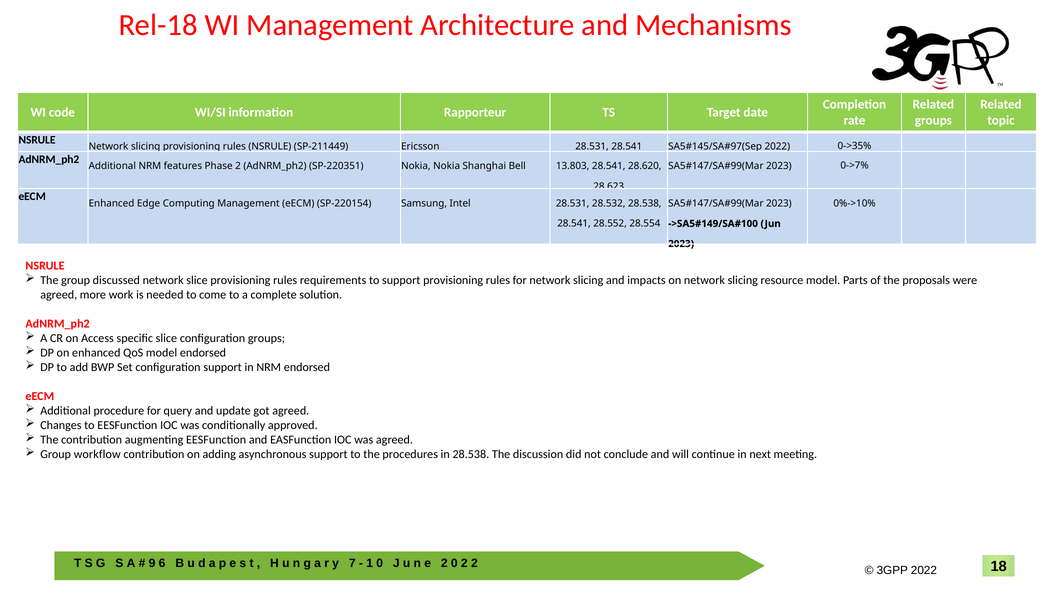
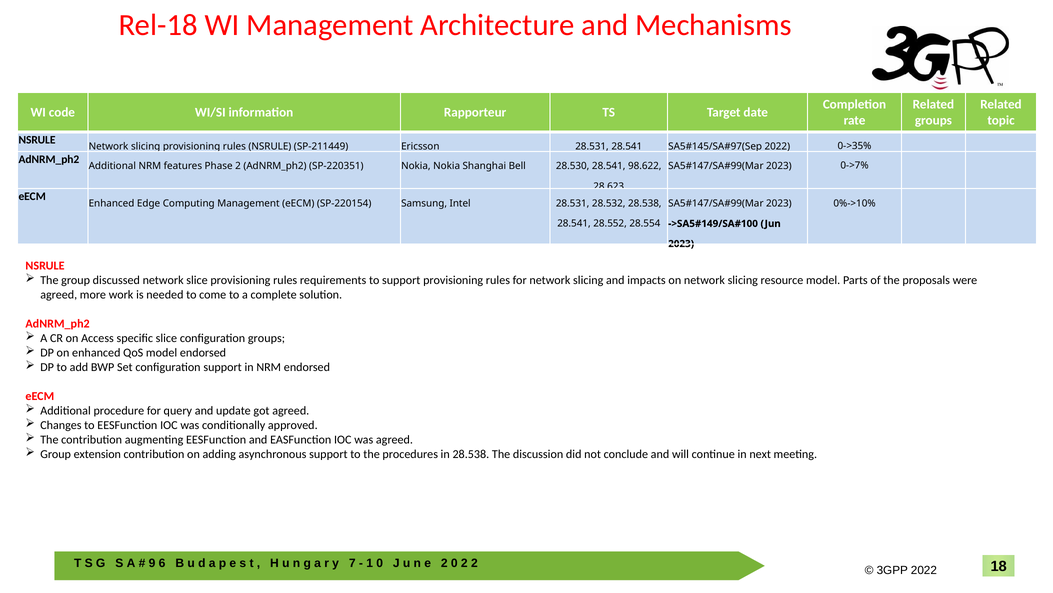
13.803: 13.803 -> 28.530 (573, 166)
28.620: 28.620 -> 98.622 (645, 166)
workflow: workflow -> extension (97, 454)
